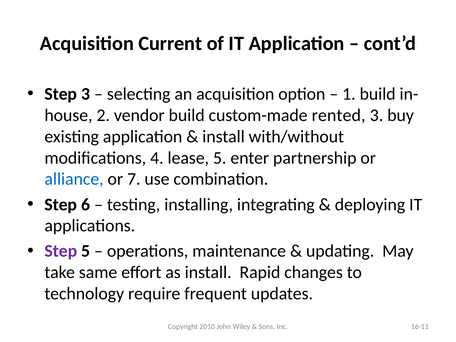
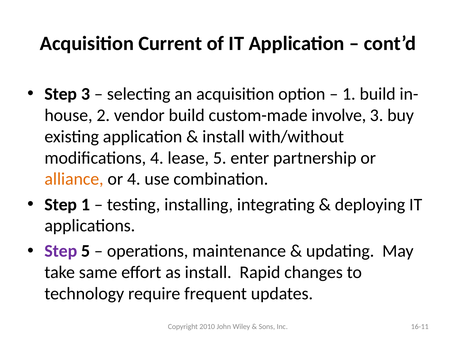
rented: rented -> involve (339, 115)
alliance colour: blue -> orange (74, 179)
or 7: 7 -> 4 (134, 179)
Step 6: 6 -> 1 (86, 204)
